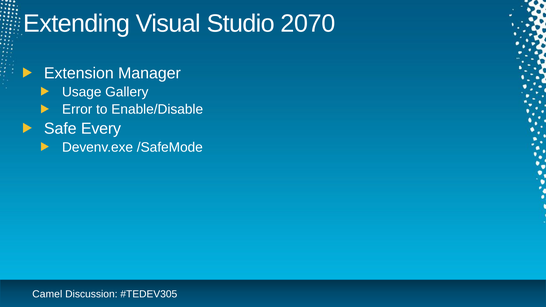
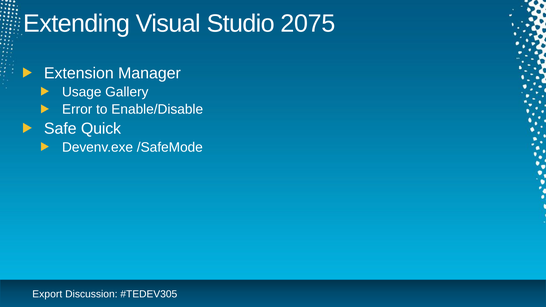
2070: 2070 -> 2075 (308, 24)
Every: Every -> Quick (101, 129)
Camel: Camel -> Export (47, 294)
